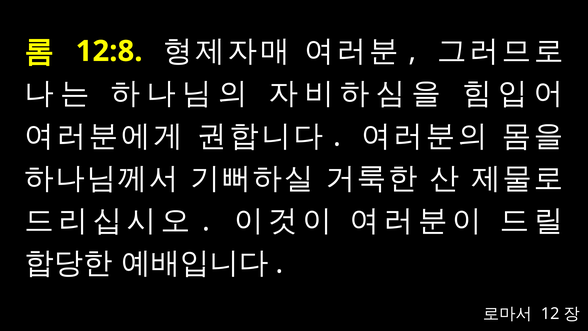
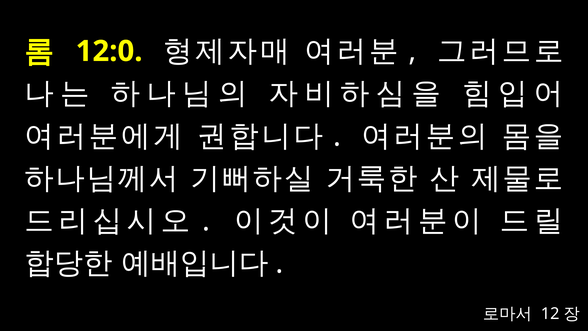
12:8: 12:8 -> 12:0 (109, 51)
